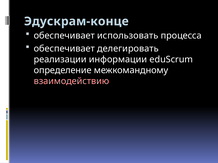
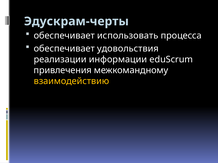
Эдускрам-конце: Эдускрам-конце -> Эдускрам-черты (76, 21)
делегировать: делегировать -> удовольствия (128, 49)
определение: определение -> привлечения (63, 71)
взаимодействию colour: pink -> yellow (71, 81)
